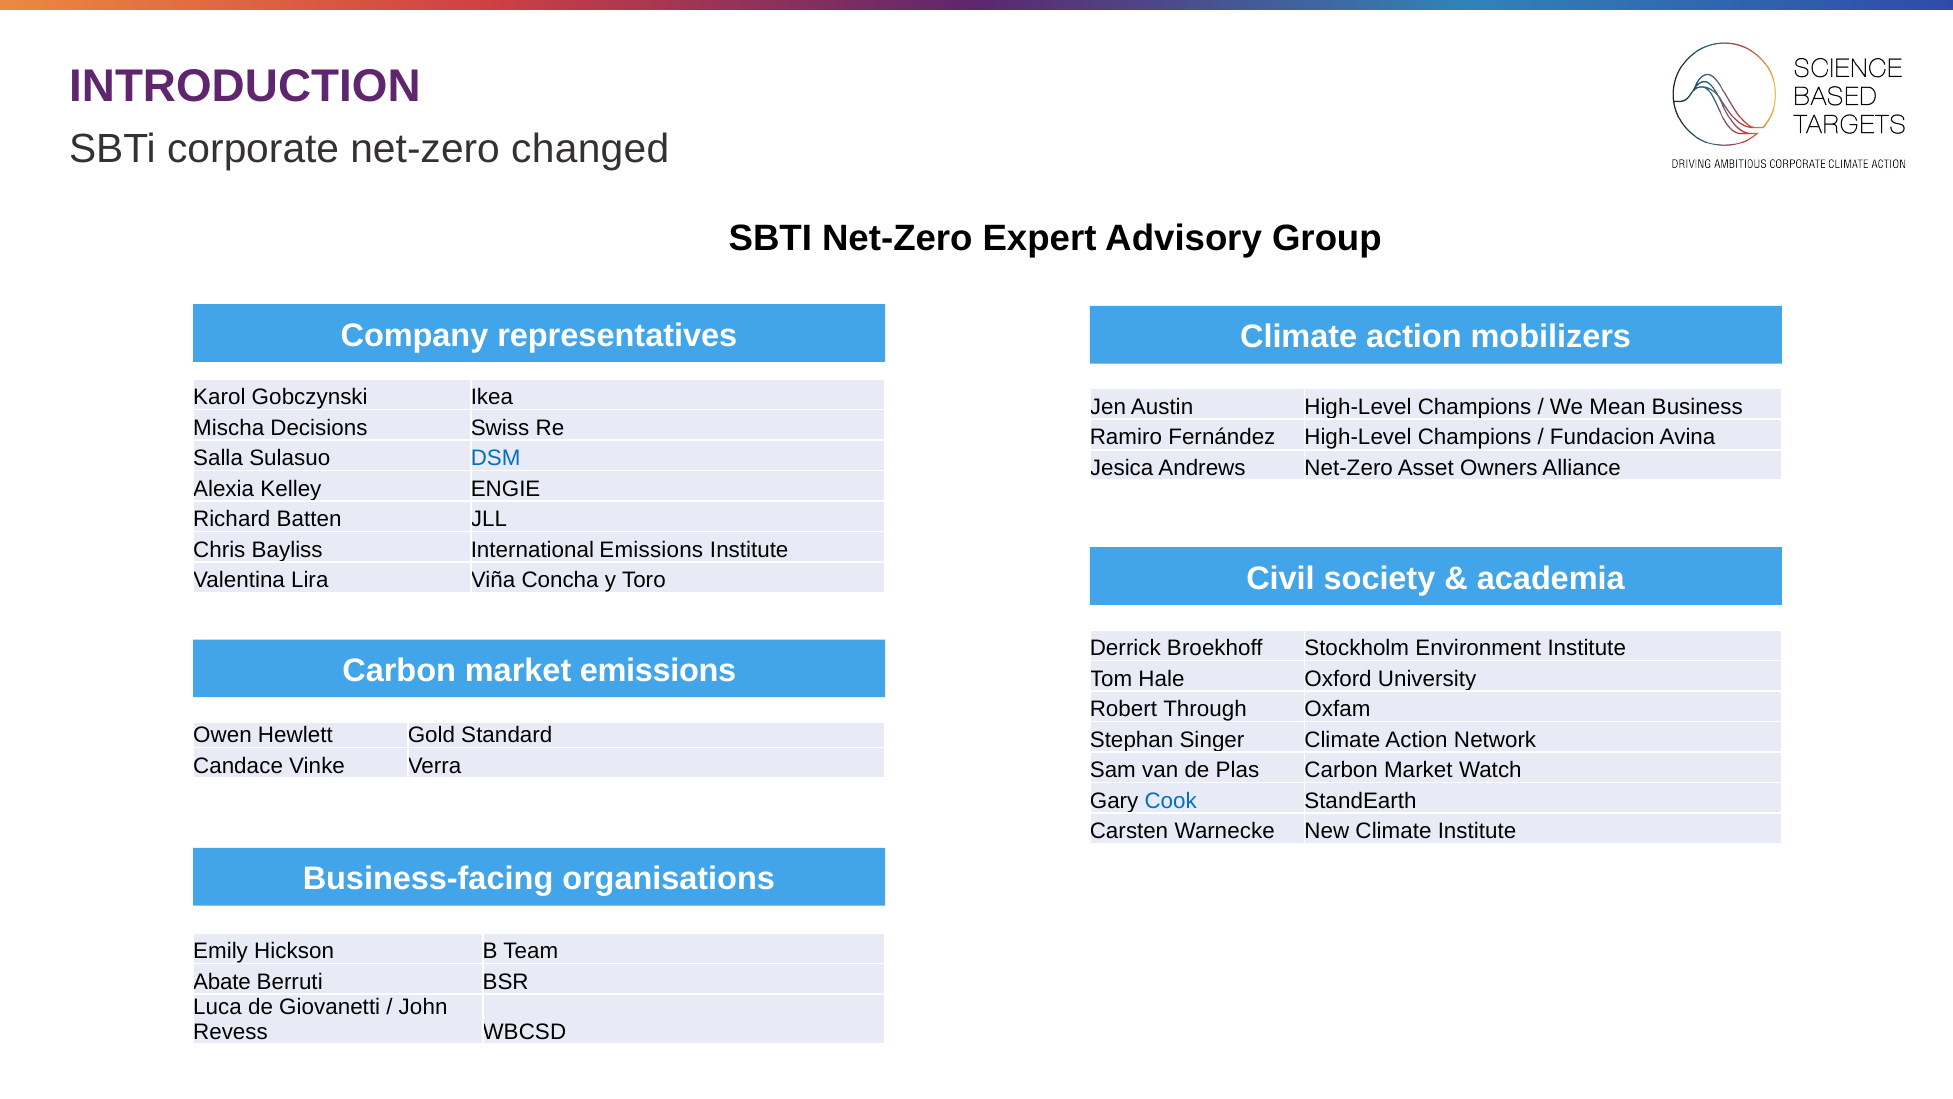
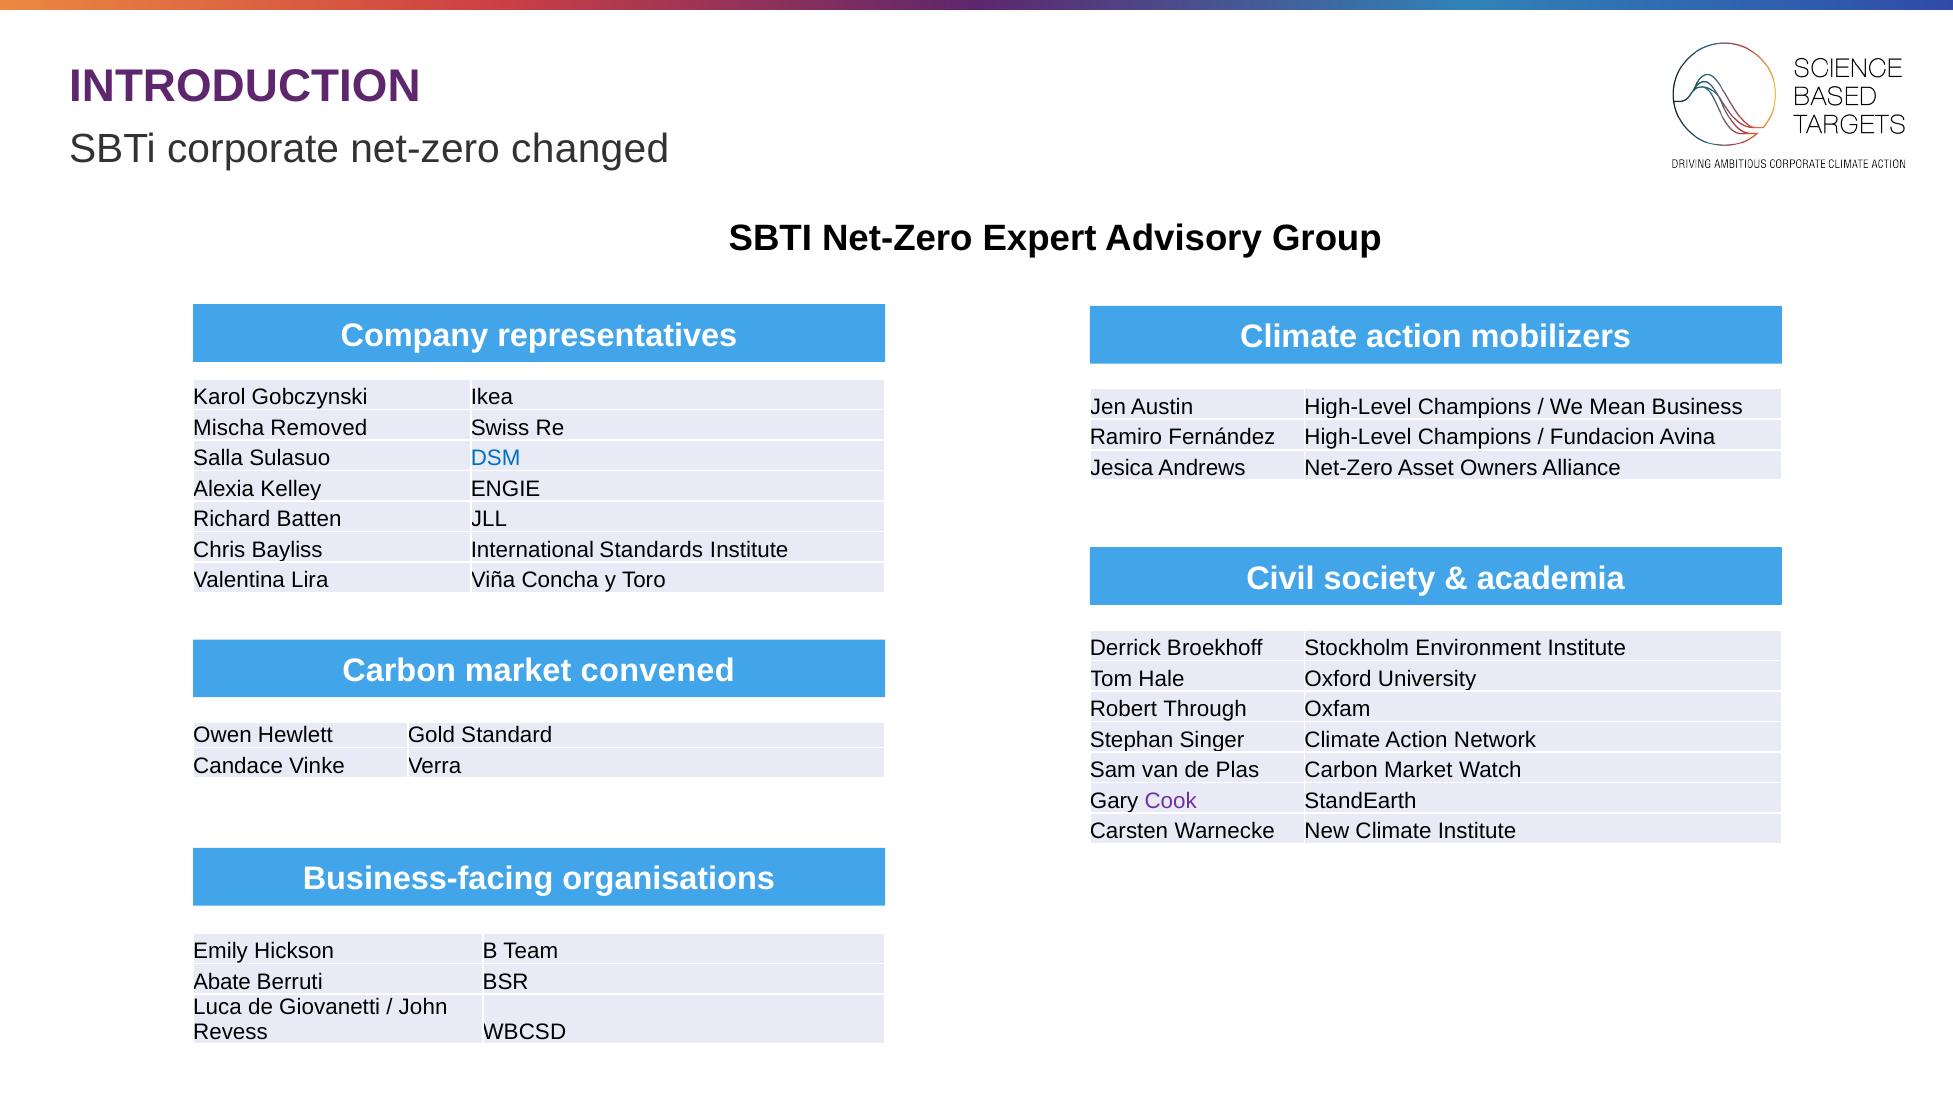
Decisions: Decisions -> Removed (319, 428)
International Emissions: Emissions -> Standards (651, 550)
market emissions: emissions -> convened (658, 670)
Cook colour: blue -> purple (1171, 801)
